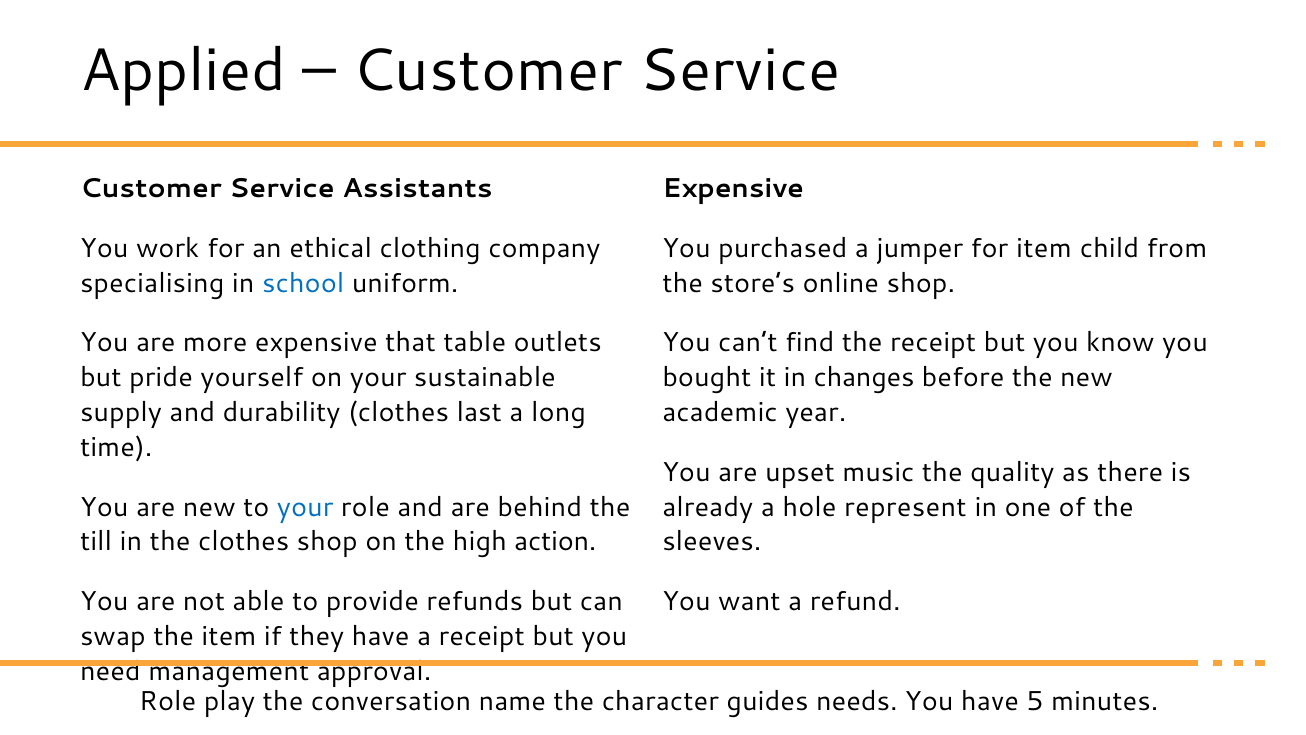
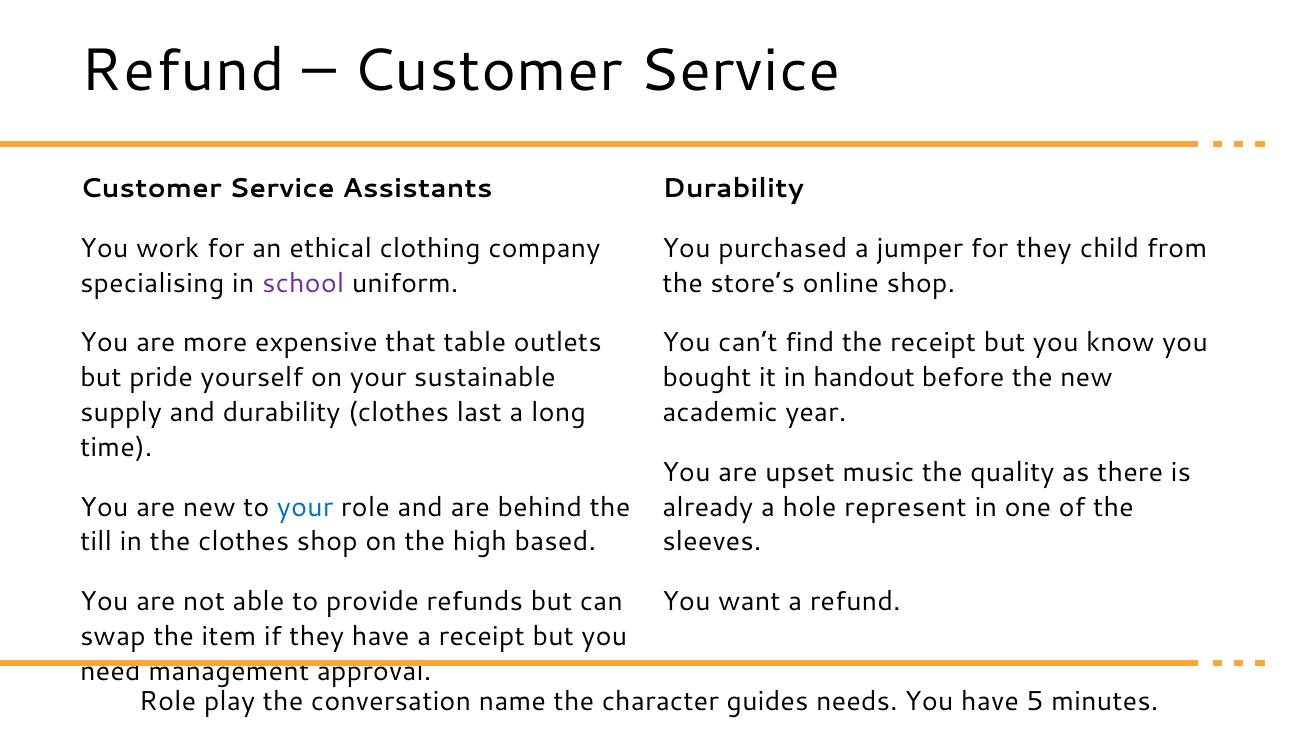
Applied: Applied -> Refund (183, 71)
Expensive: Expensive -> Durability (733, 189)
for item: item -> they (1044, 248)
school colour: blue -> purple (303, 283)
changes: changes -> handout (864, 377)
action: action -> based (555, 542)
